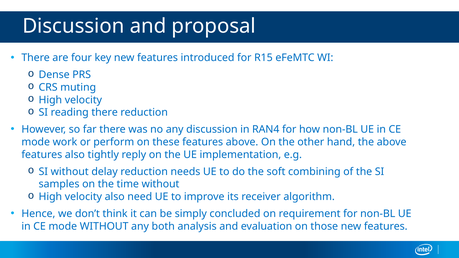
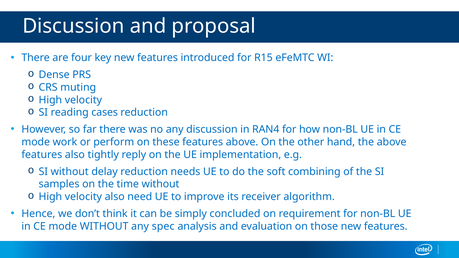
reading there: there -> cases (105, 113)
both: both -> spec (163, 226)
